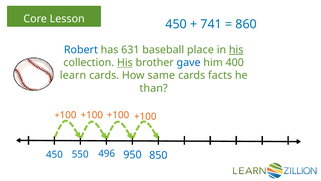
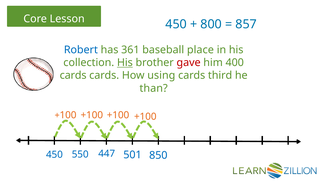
741: 741 -> 800 (211, 24)
860: 860 -> 857 (246, 24)
631: 631 -> 361 (130, 50)
his underline: present -> none (236, 50)
gave colour: blue -> red (189, 62)
learn: learn -> cards (73, 75)
same: same -> using (161, 75)
facts: facts -> third (220, 75)
496: 496 -> 447 (107, 153)
950: 950 -> 501 (132, 155)
